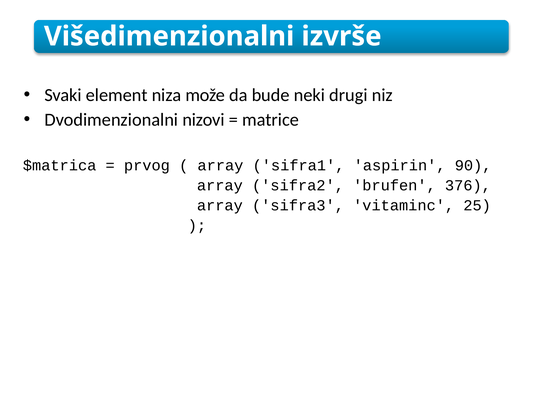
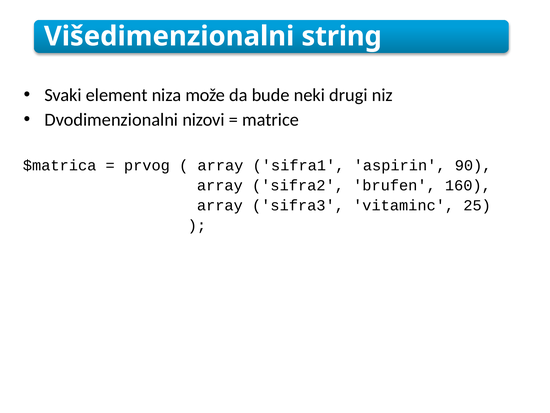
izvrše: izvrše -> string (342, 36)
376: 376 -> 160 (468, 185)
